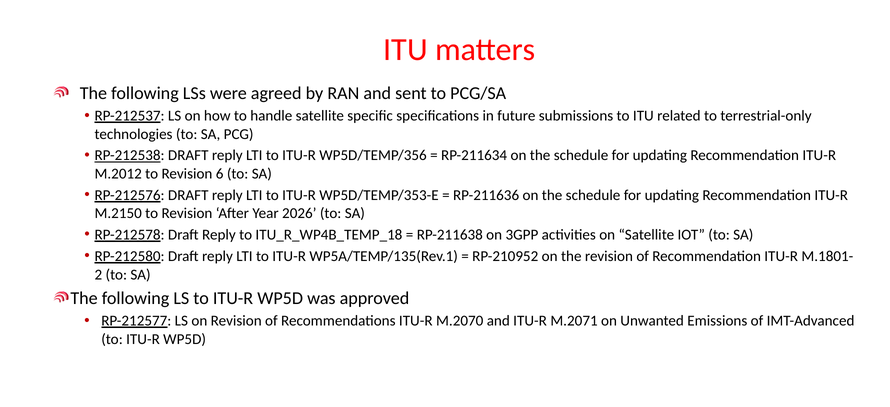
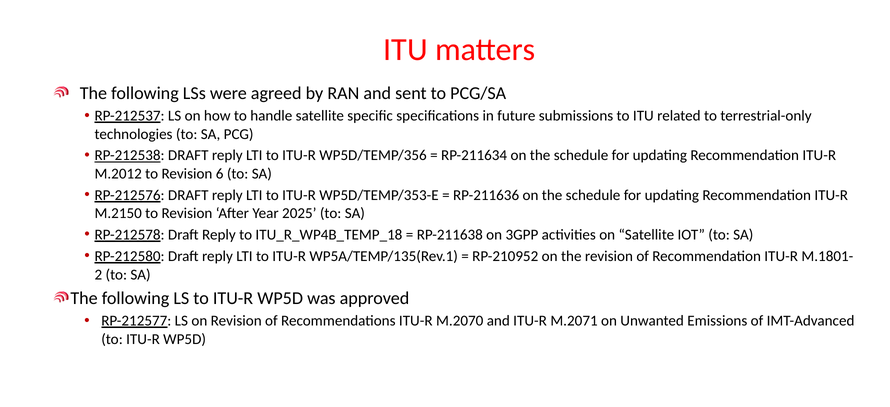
2026: 2026 -> 2025 (299, 214)
